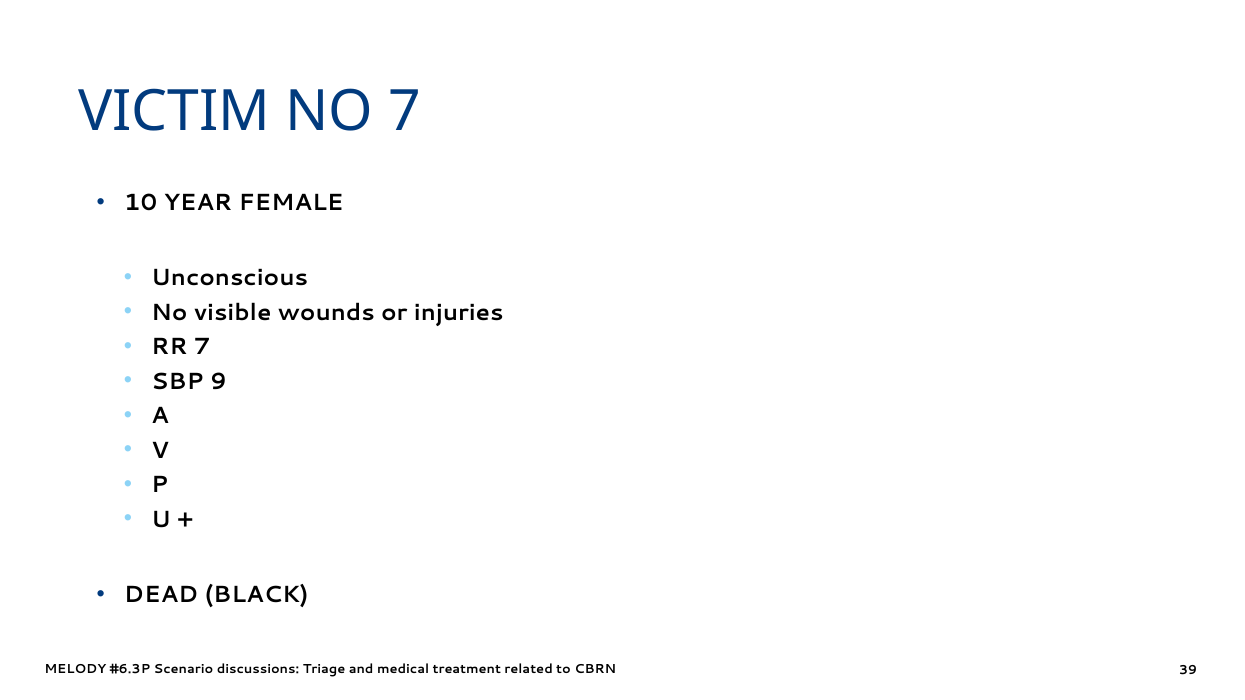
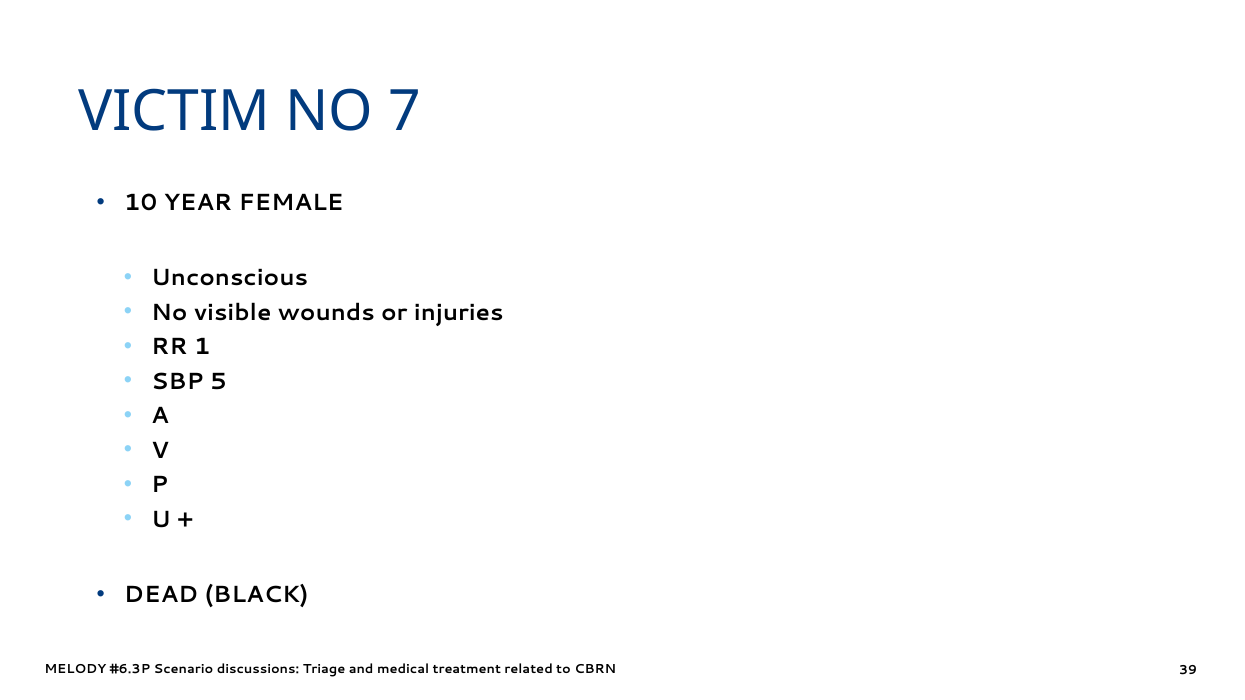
RR 7: 7 -> 1 (202, 347)
9: 9 -> 5 (218, 382)
